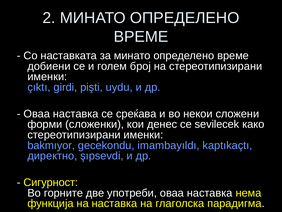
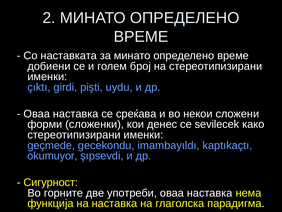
bakmıyor: bakmıyor -> geçmede (51, 145)
директно: директно -> okumuyor (52, 156)
